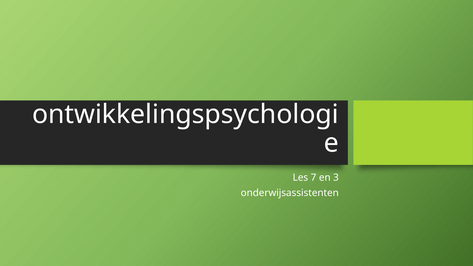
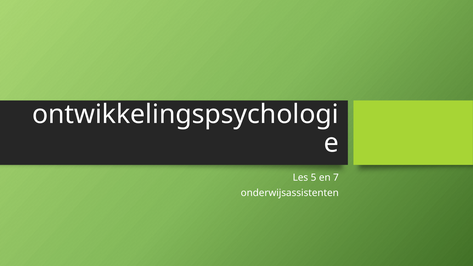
7: 7 -> 5 (314, 178)
3: 3 -> 7 (336, 178)
